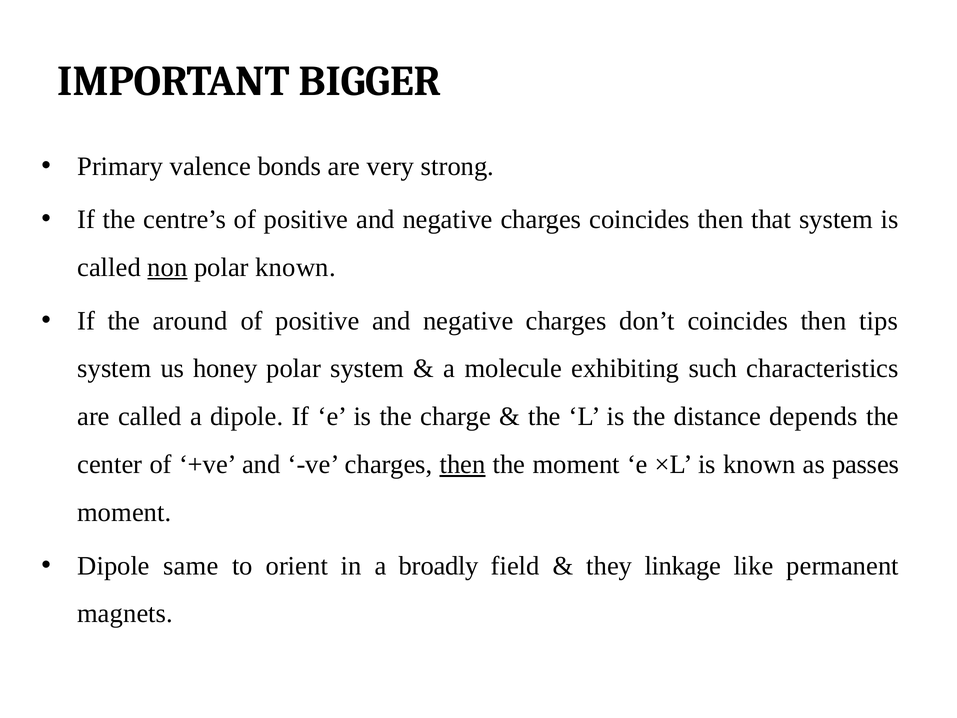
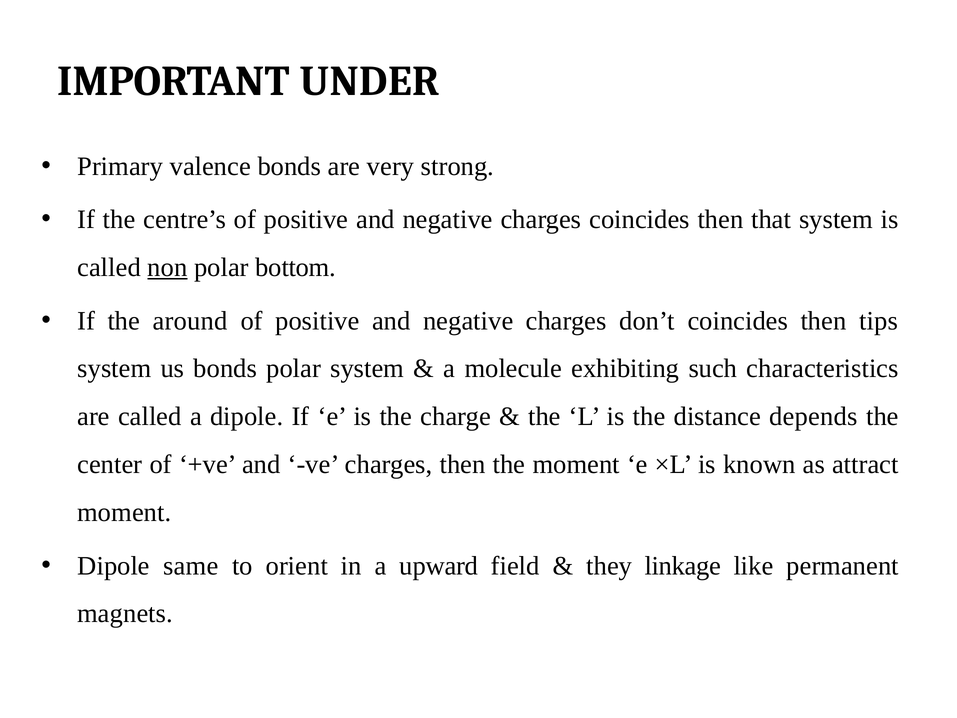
BIGGER: BIGGER -> UNDER (370, 81)
polar known: known -> bottom (296, 267)
us honey: honey -> bonds (225, 369)
then underline: present -> none (463, 464)
passes: passes -> attract (865, 464)
broadly: broadly -> upward (439, 566)
